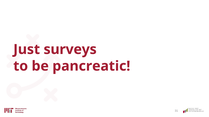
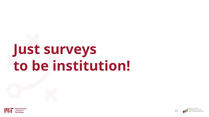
pancreatic: pancreatic -> institution (91, 66)
